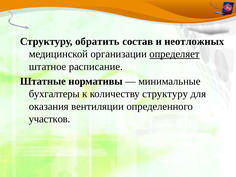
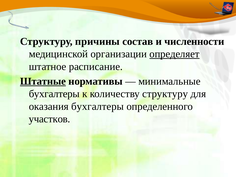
обратить: обратить -> причины (97, 41)
неотложных: неотложных -> численности (194, 41)
Штатные underline: none -> present (43, 81)
оказания вентиляции: вентиляции -> бухгалтеры (98, 106)
